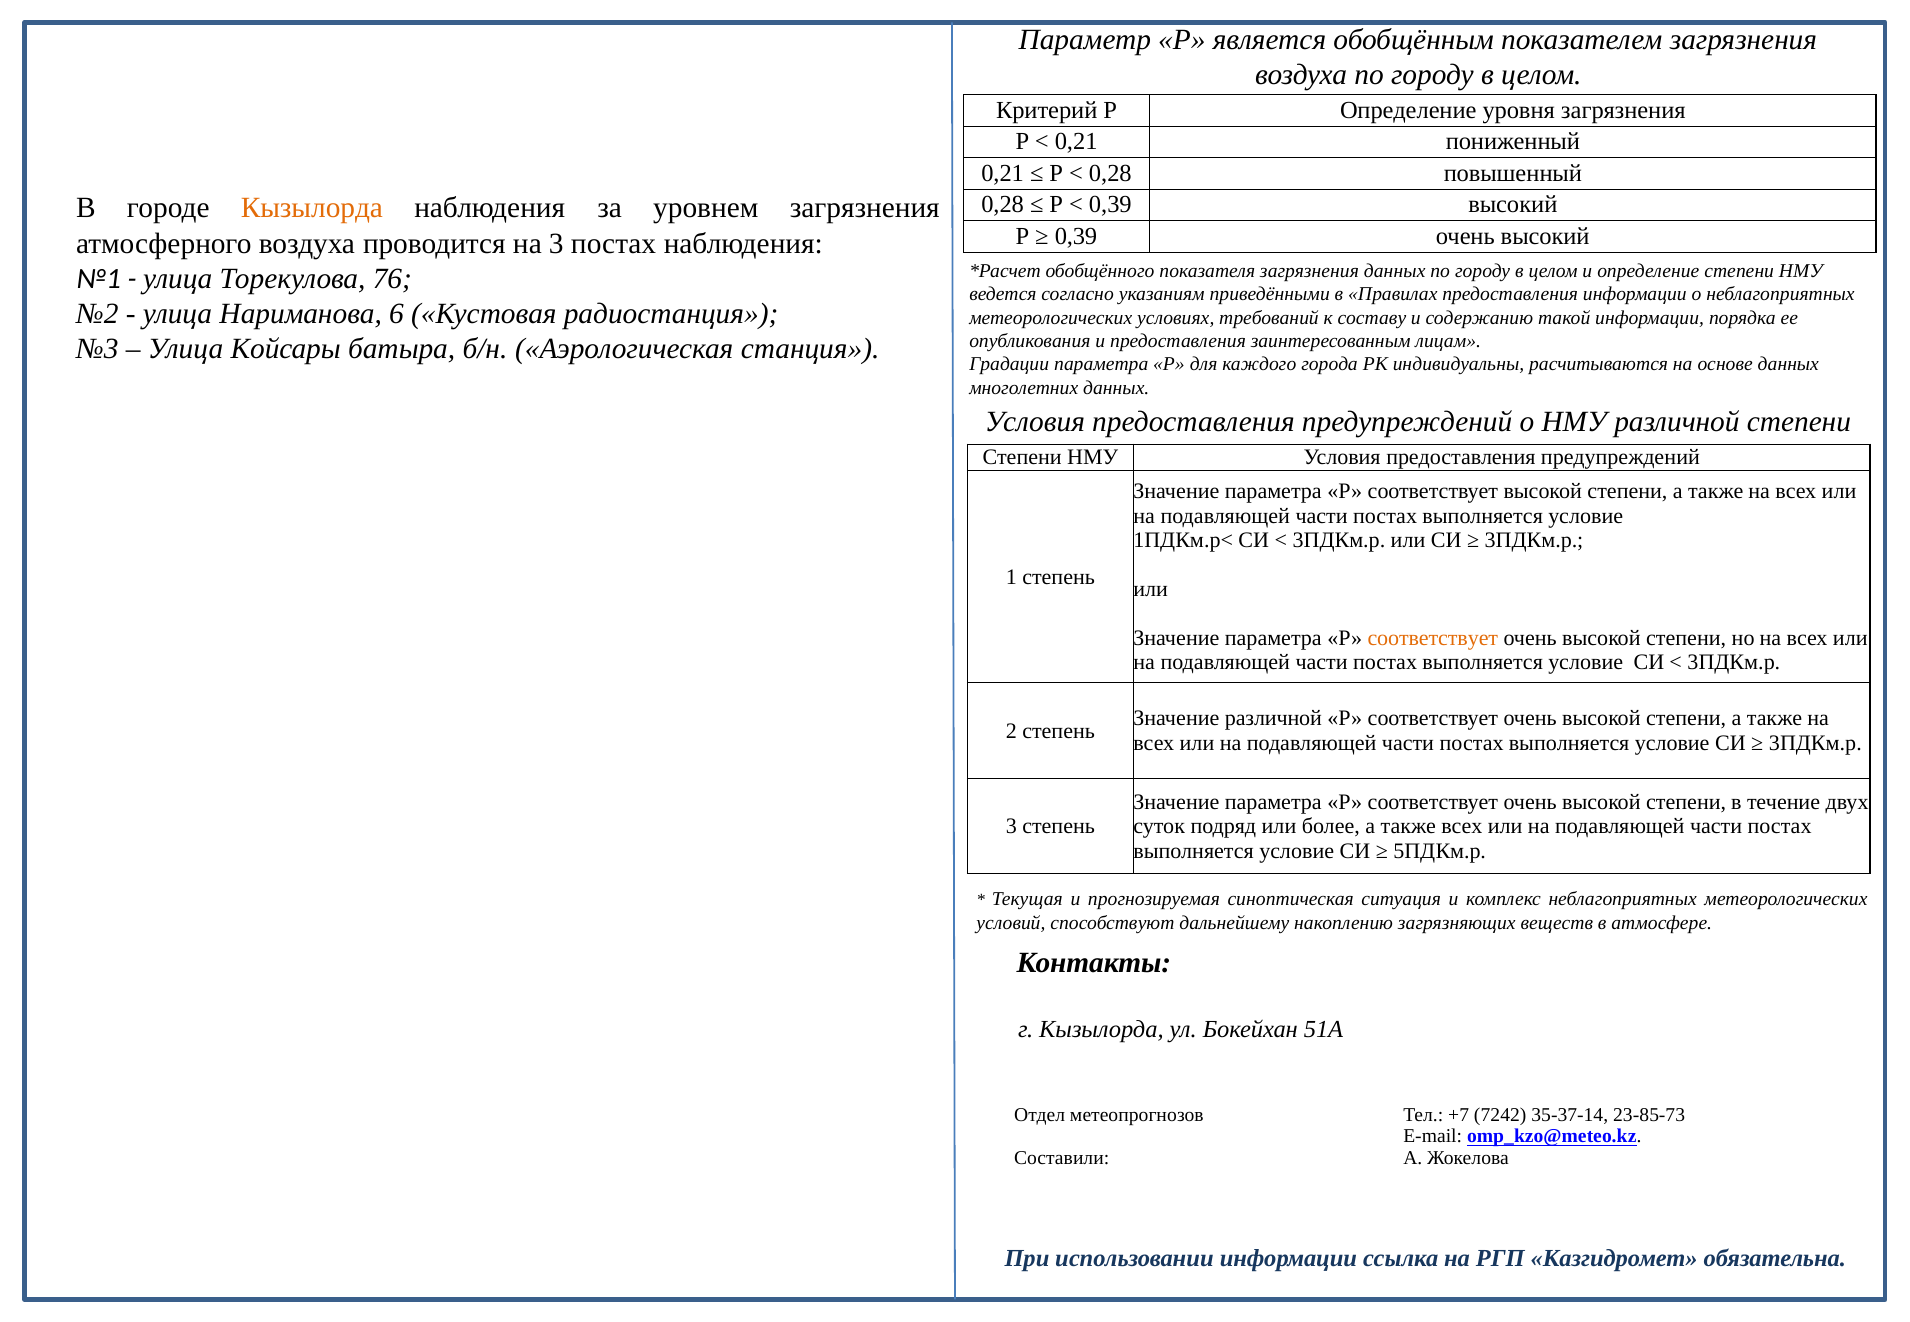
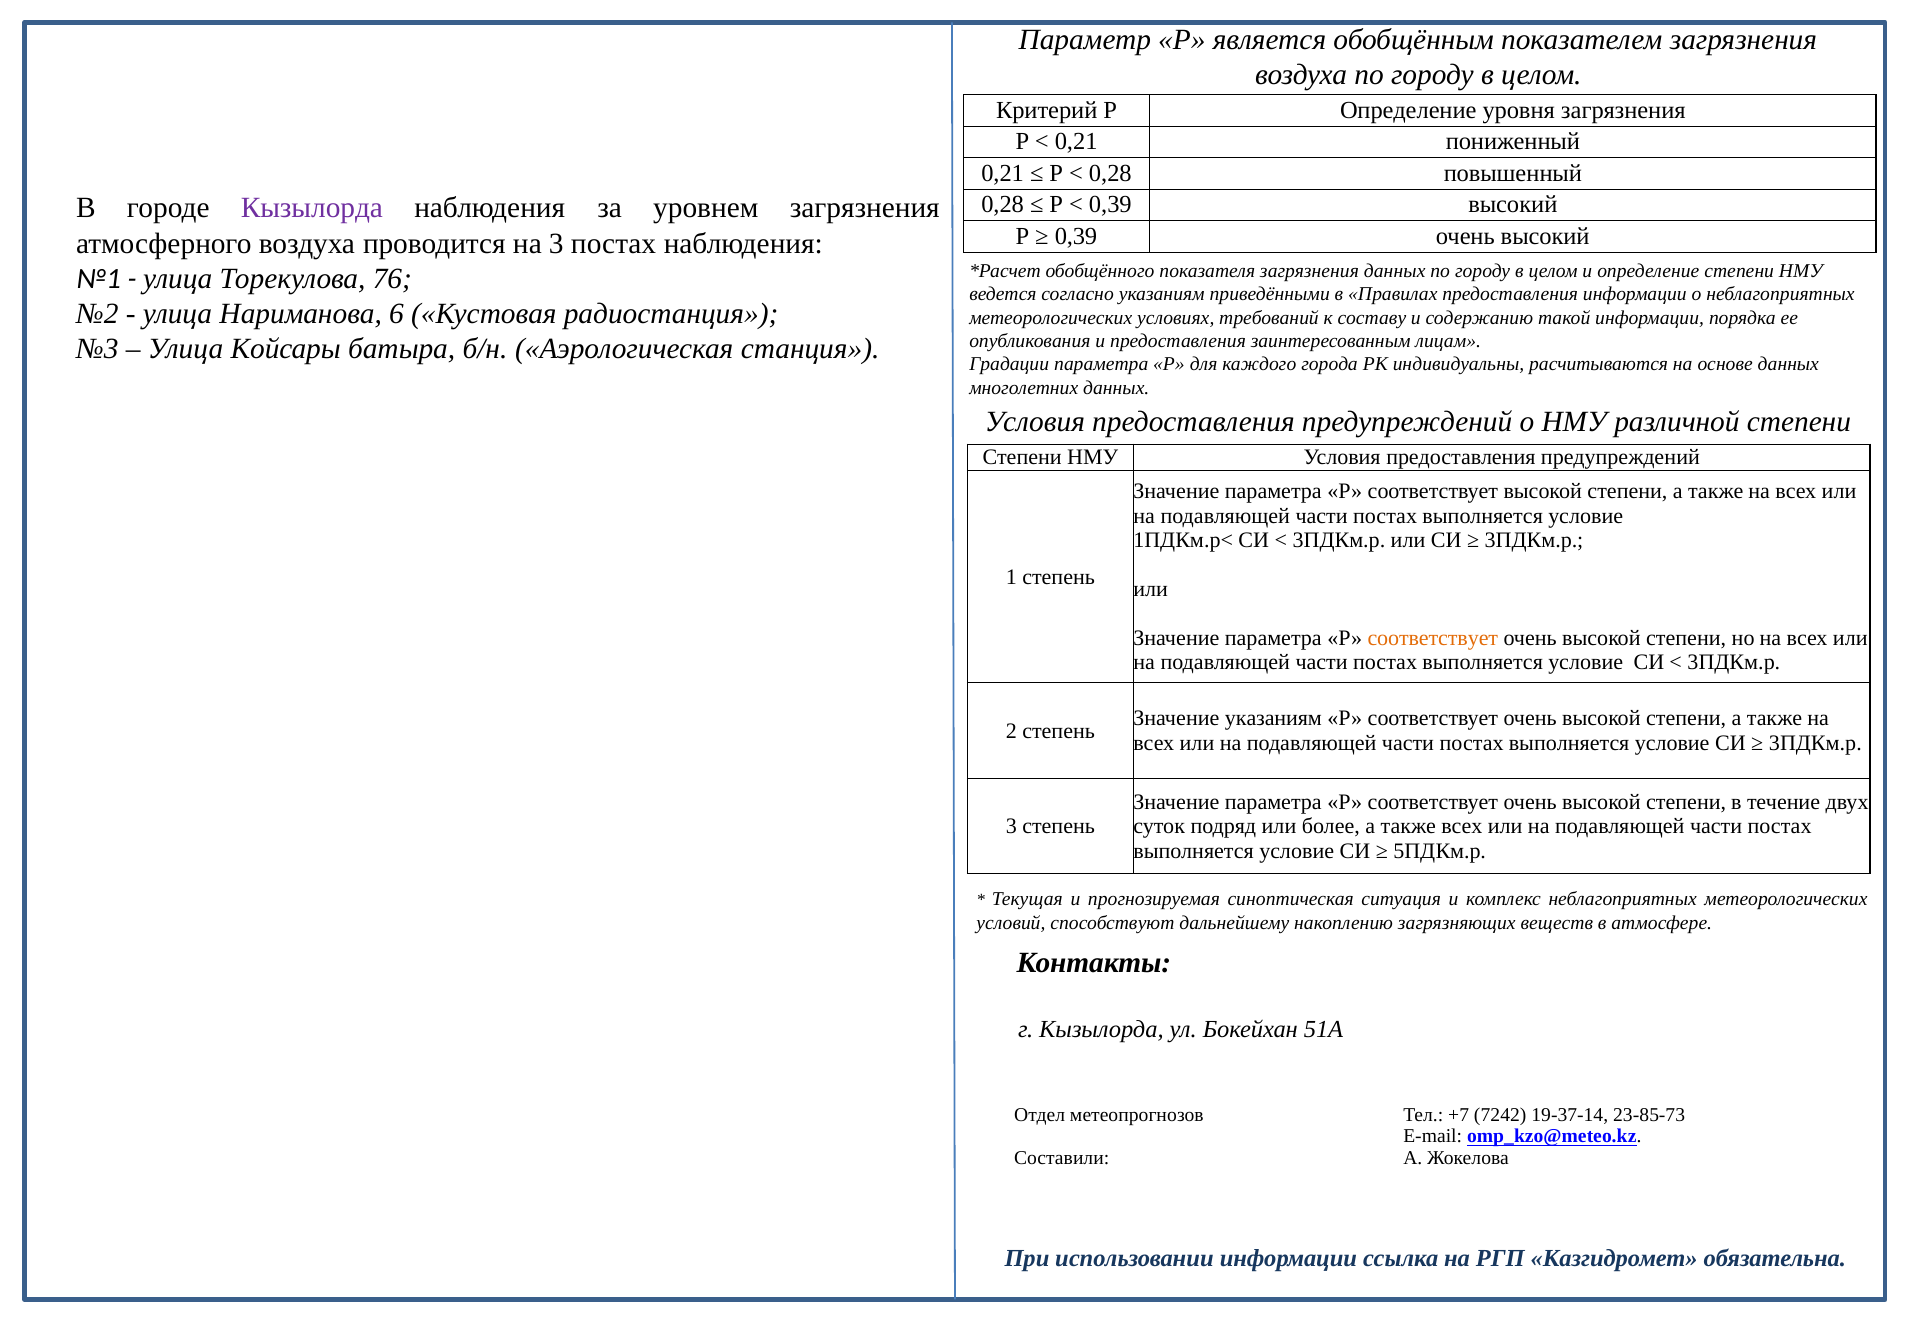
Кызылорда colour: orange -> purple (312, 208)
Значение различной: различной -> указаниям (1273, 719)
35-37-14: 35-37-14 -> 19-37-14 (1570, 1115)
